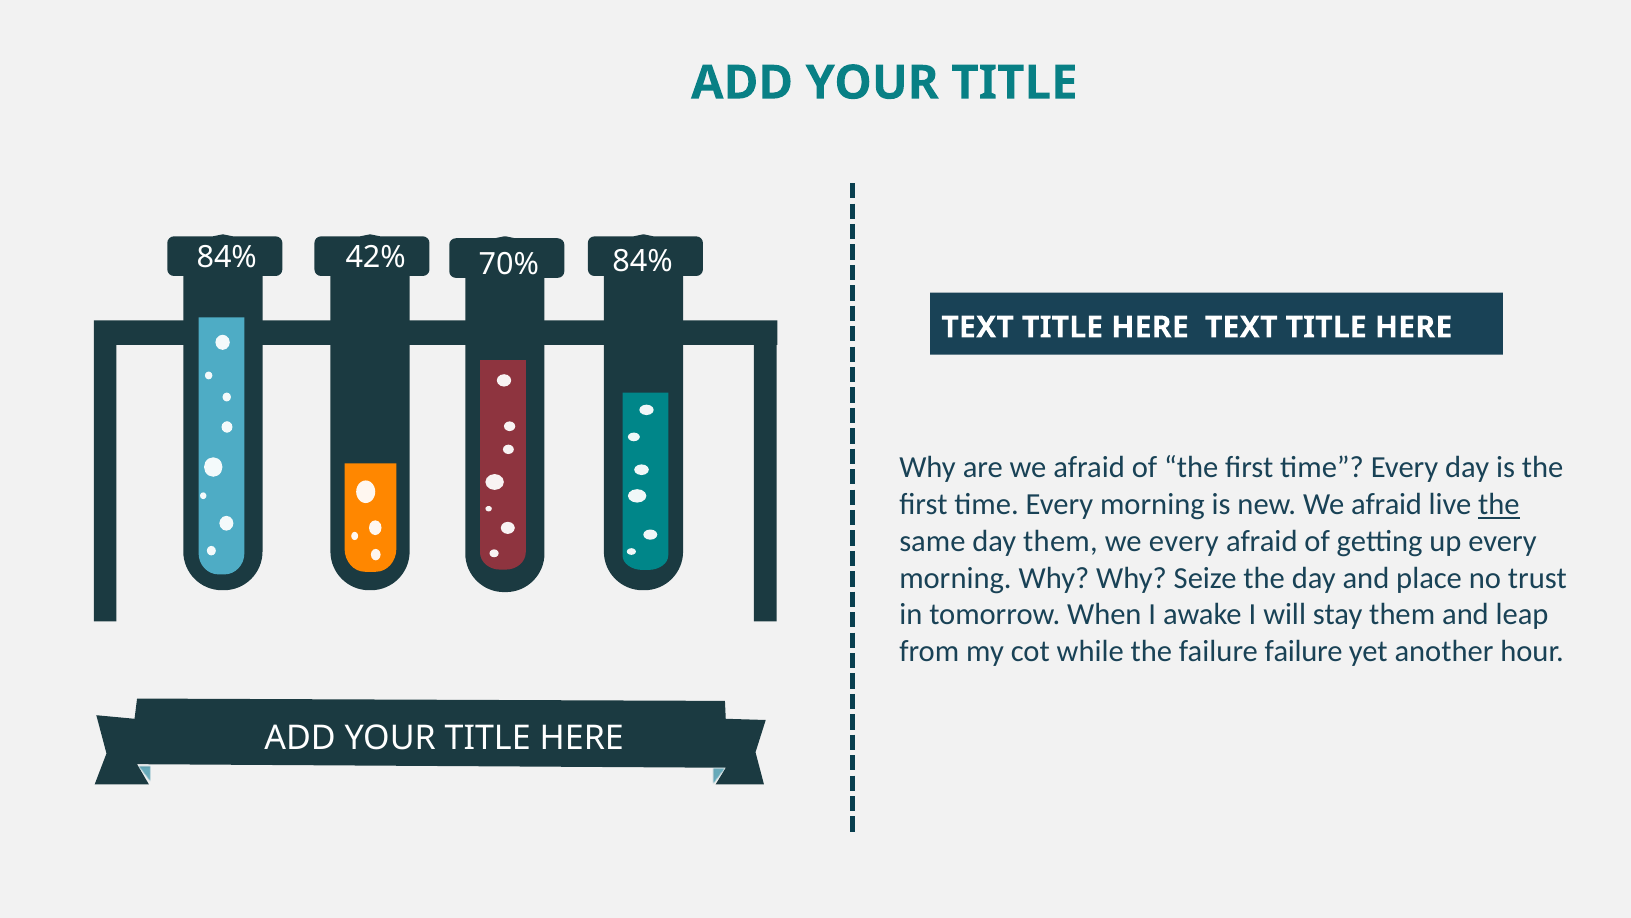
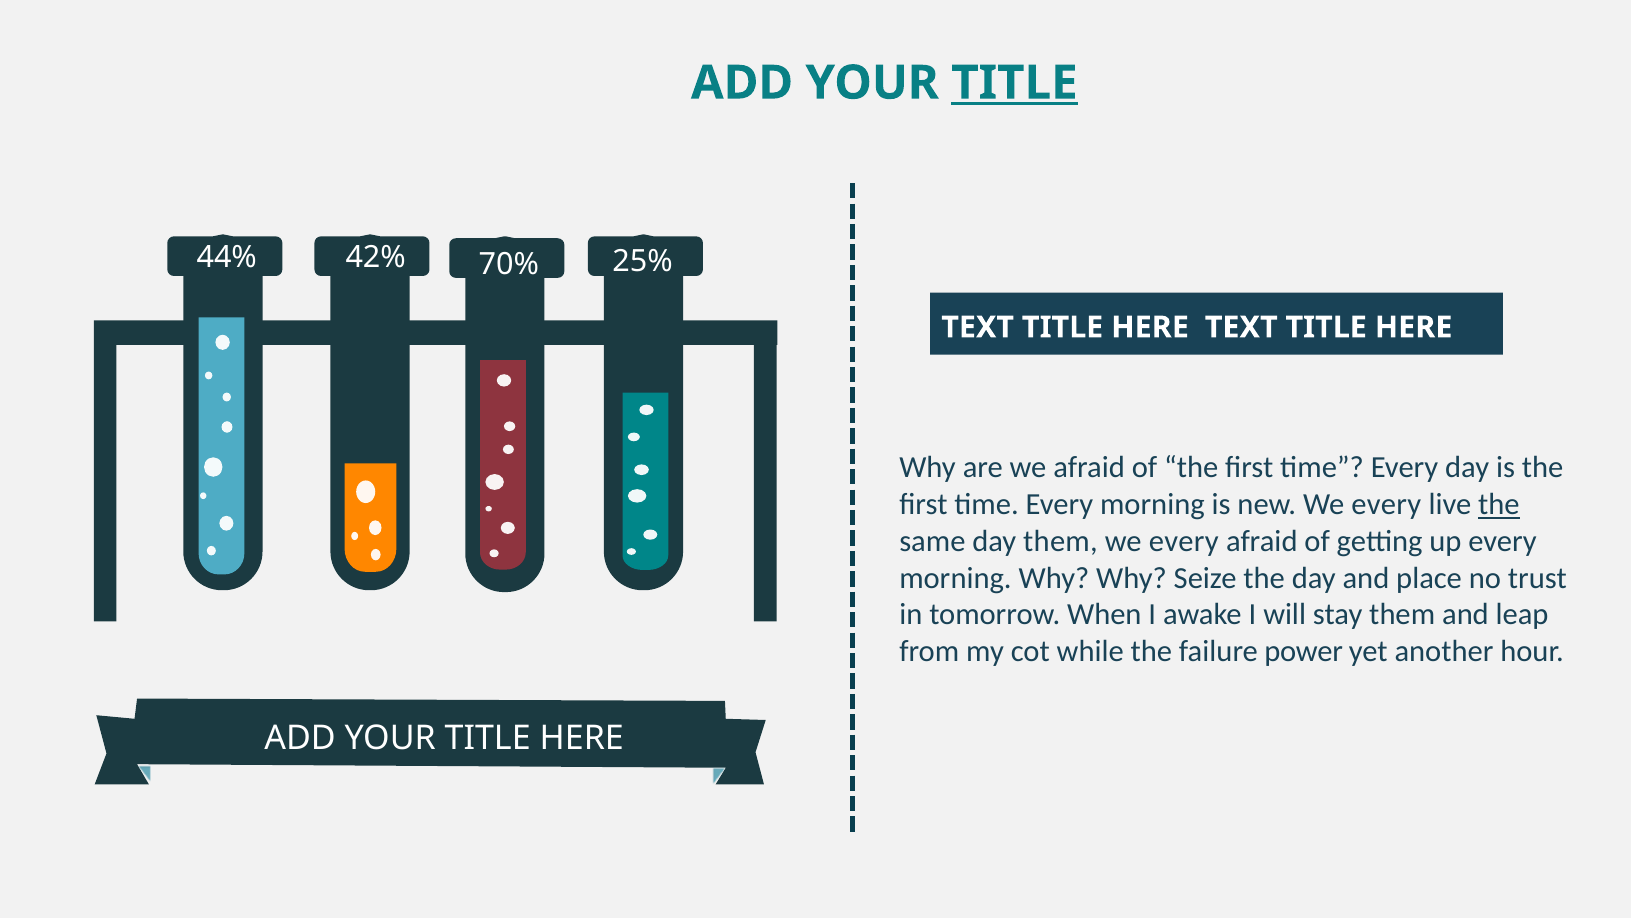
TITLE underline: none -> present (1014, 83)
84%: 84% -> 44% (227, 257)
70% 84%: 84% -> 25% (643, 262)
new We afraid: afraid -> every (1386, 504)
failure failure: failure -> power (1304, 651)
